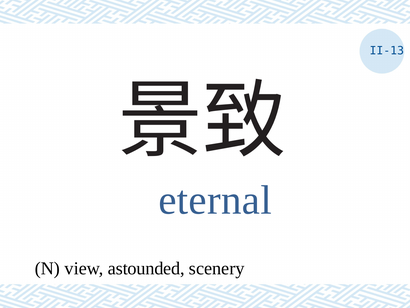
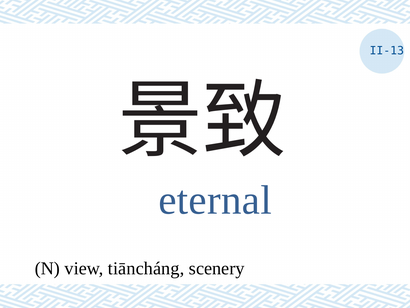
astounded: astounded -> tiāncháng (146, 268)
